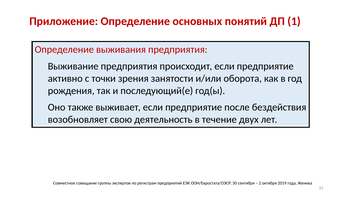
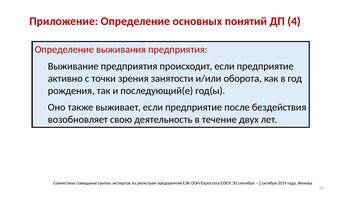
1: 1 -> 4 (294, 21)
